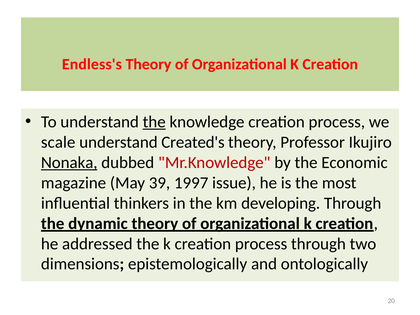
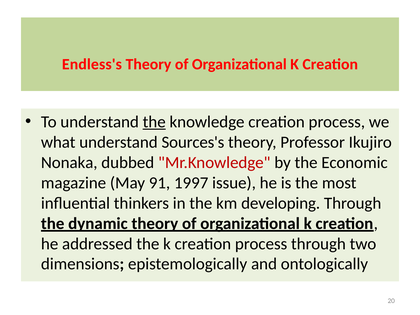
scale: scale -> what (58, 142)
Created's: Created's -> Sources's (193, 142)
Nonaka underline: present -> none (69, 163)
39: 39 -> 91 (160, 183)
